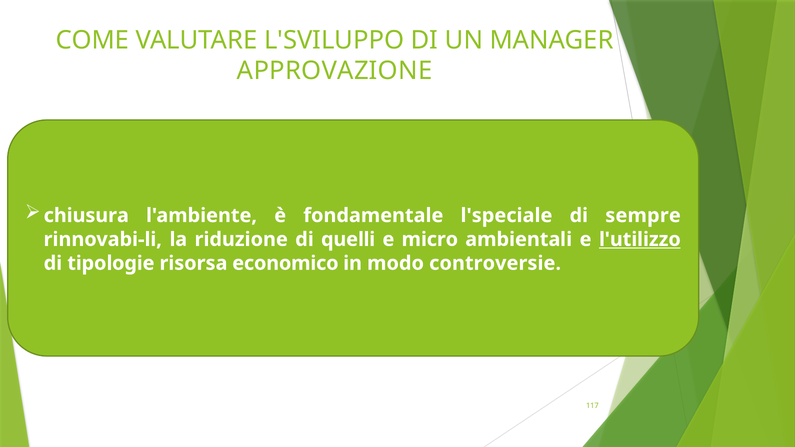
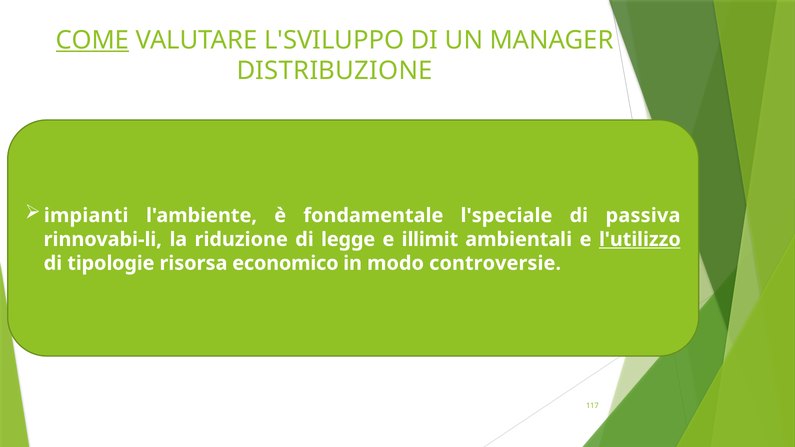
COME underline: none -> present (93, 40)
APPROVAZIONE: APPROVAZIONE -> DISTRIBUZIONE (335, 71)
chiusura: chiusura -> impianti (86, 216)
sempre: sempre -> passiva (643, 216)
quelli: quelli -> legge (348, 239)
micro: micro -> illimit (430, 239)
